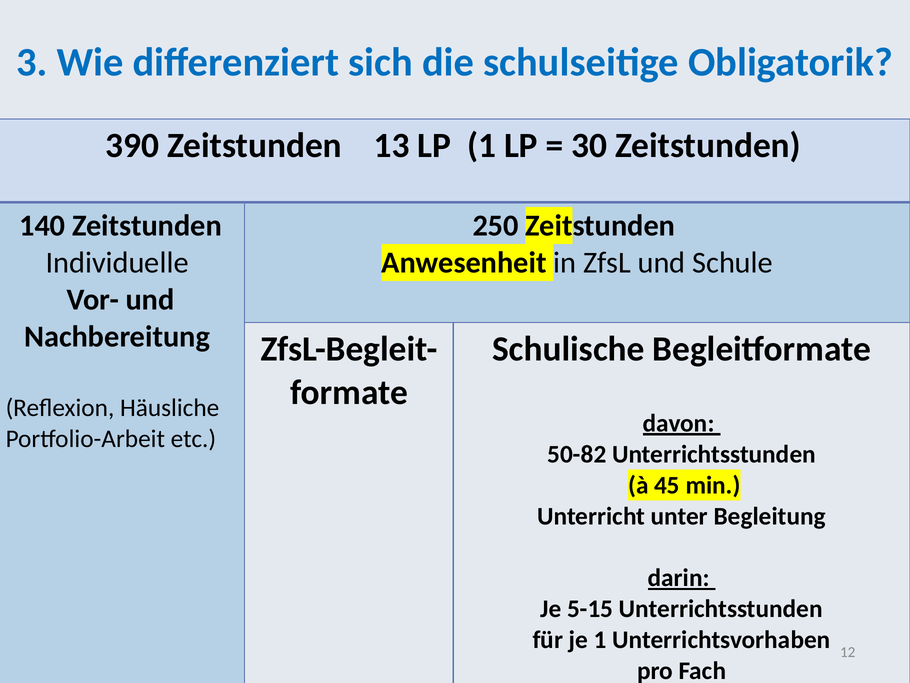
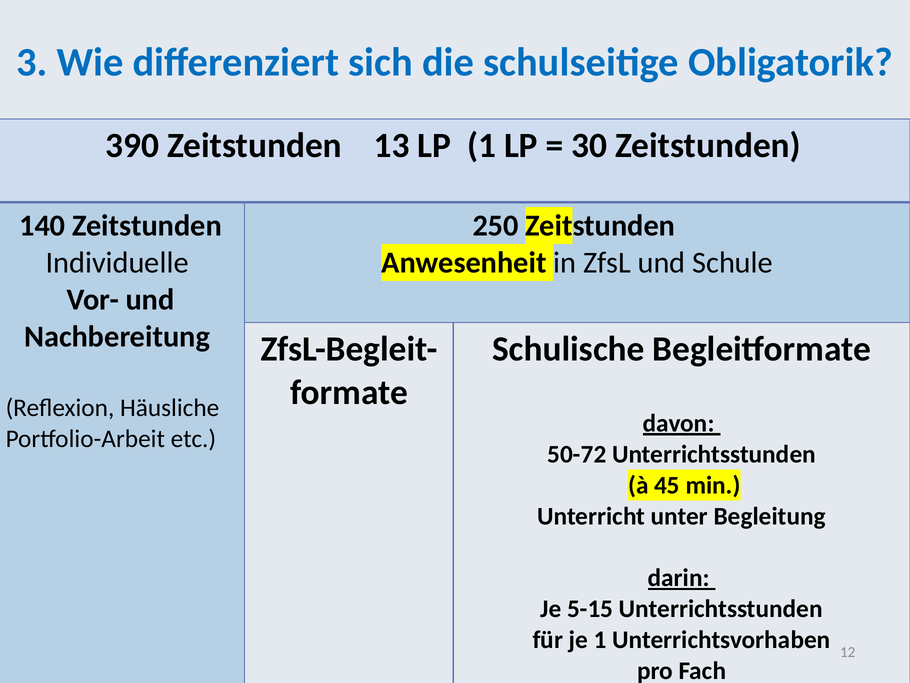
50-82: 50-82 -> 50-72 (577, 454)
